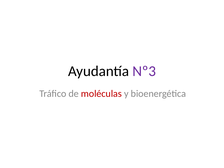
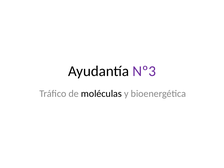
moléculas colour: red -> black (101, 94)
